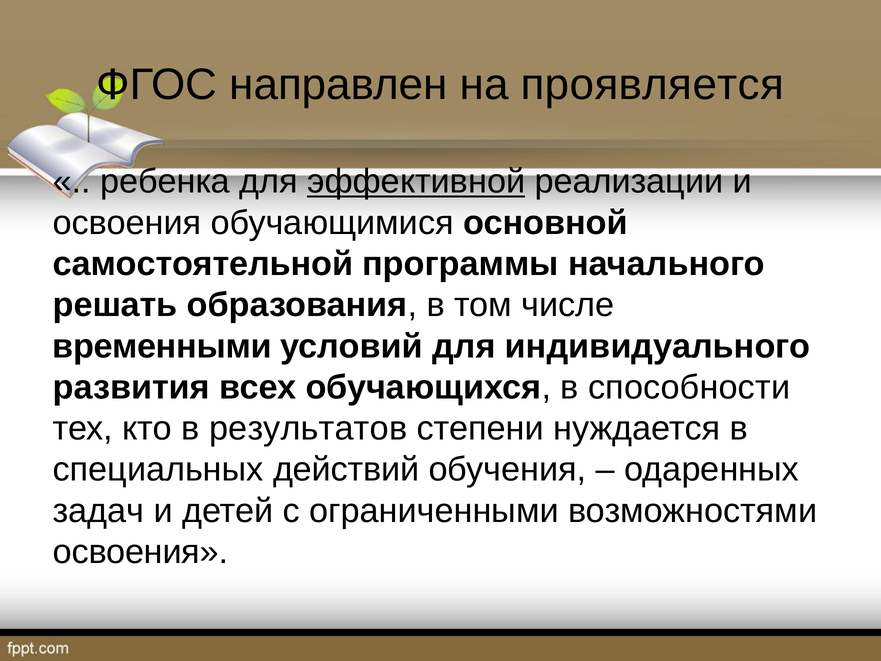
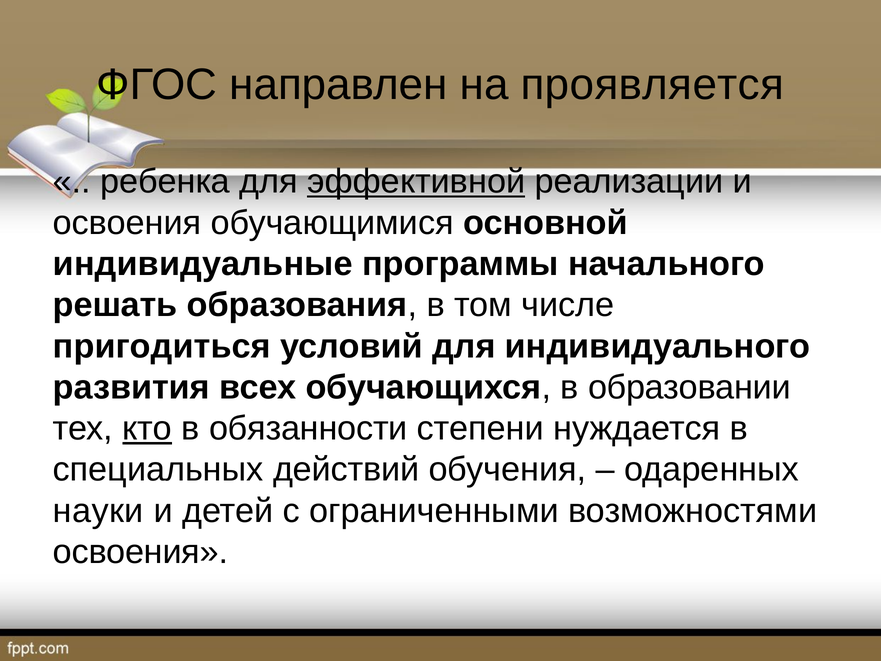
самостоятельной: самостоятельной -> индивидуальные (203, 264)
временными: временными -> пригодиться (162, 346)
способности: способности -> образовании (689, 387)
кто underline: none -> present (147, 428)
результатов: результатов -> обязанности (308, 428)
задач: задач -> науки (98, 511)
